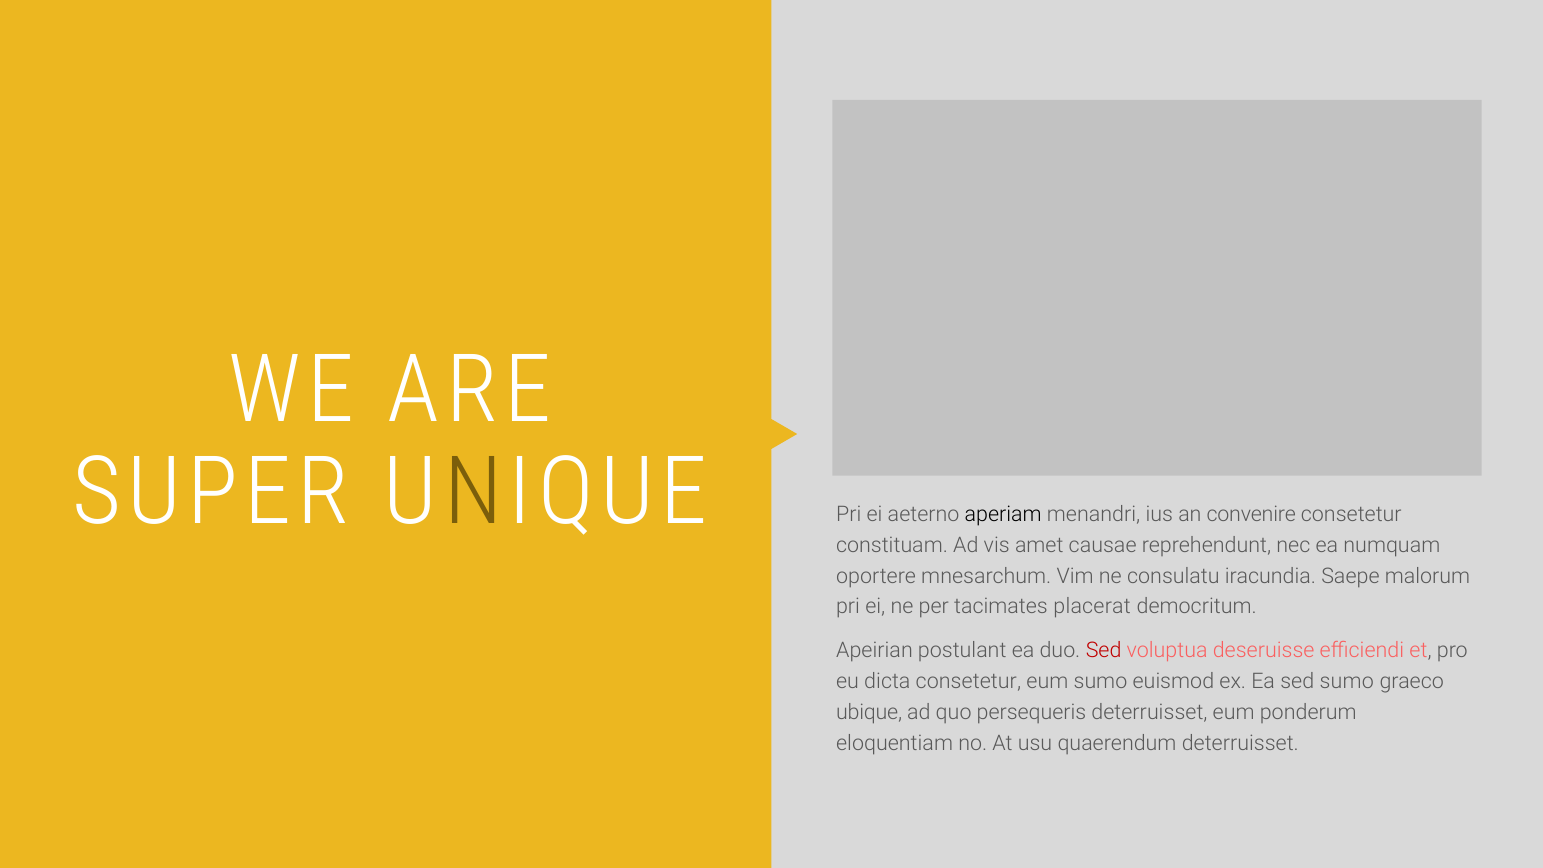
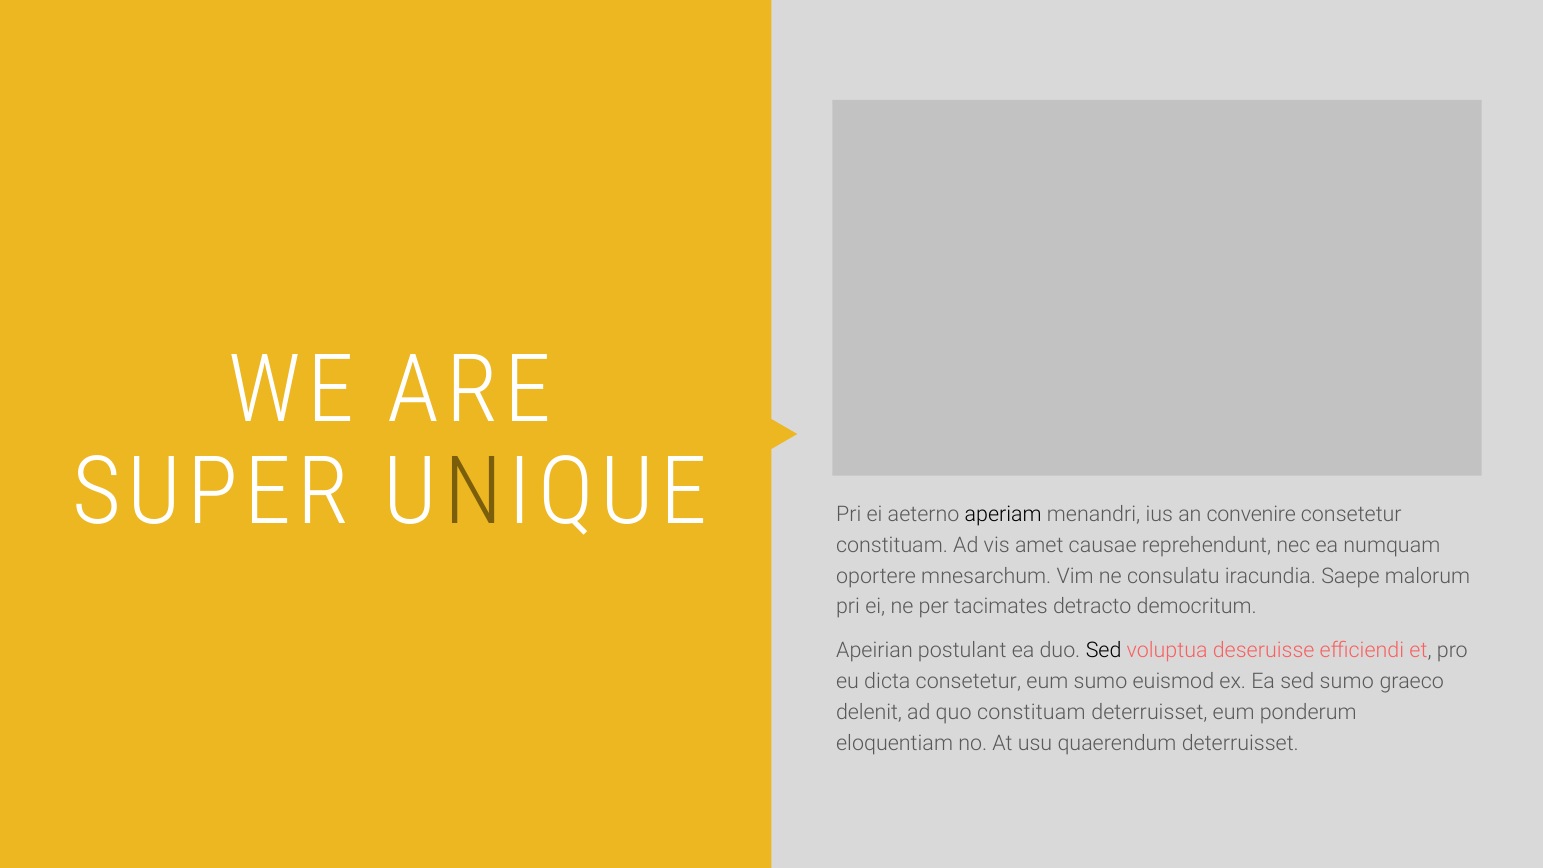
placerat: placerat -> detracto (1092, 607)
Sed colour: red -> black (1104, 651)
ubique: ubique -> delenit (869, 712)
quo persequeris: persequeris -> constituam (1031, 712)
